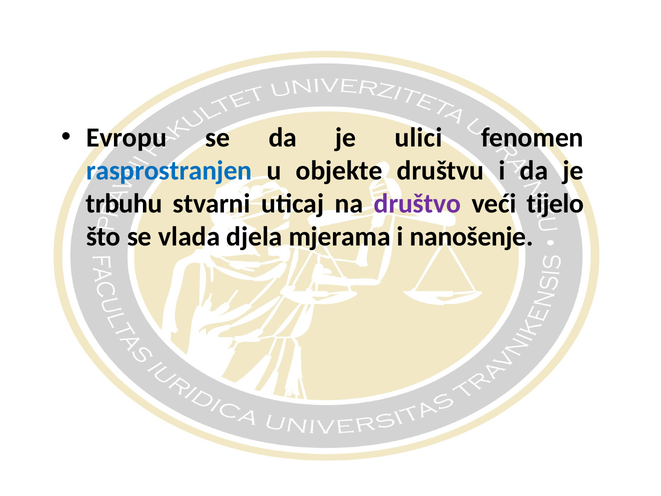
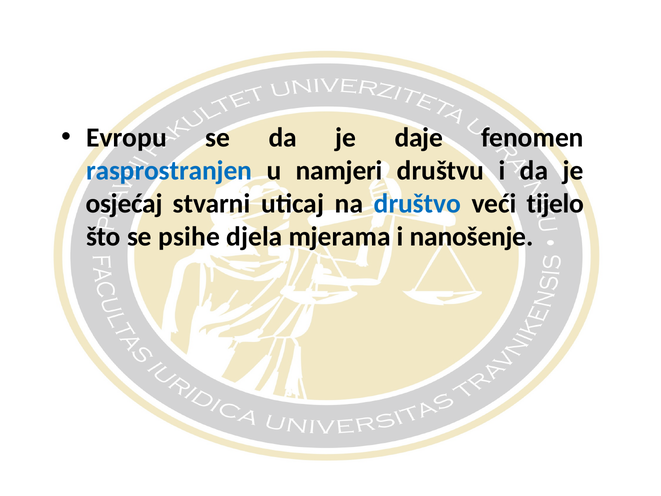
ulici: ulici -> daje (419, 137)
objekte: objekte -> namjeri (339, 170)
trbuhu: trbuhu -> osjećaj (124, 204)
društvo colour: purple -> blue (417, 204)
vlada: vlada -> psihe (189, 237)
